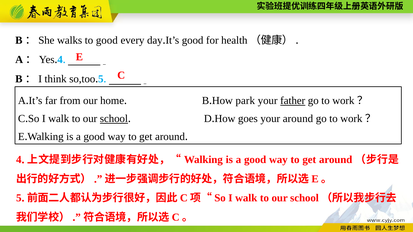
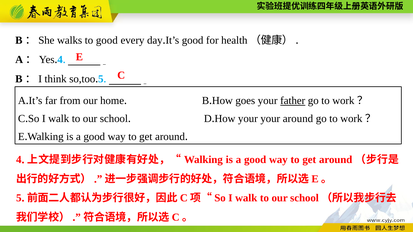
park: park -> goes (245, 101)
school underline: present -> none (114, 119)
goes: goes -> your (248, 119)
